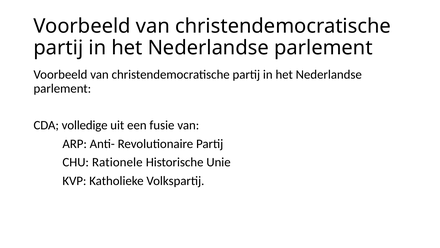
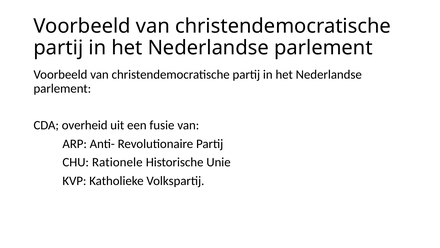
volledige: volledige -> overheid (85, 125)
